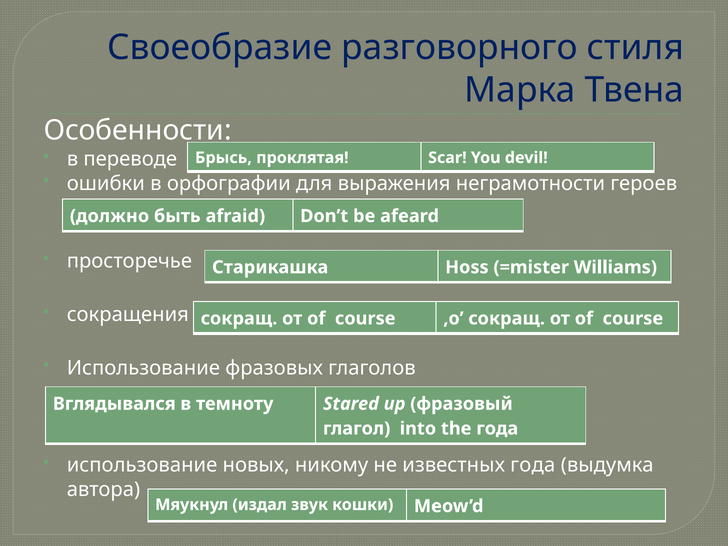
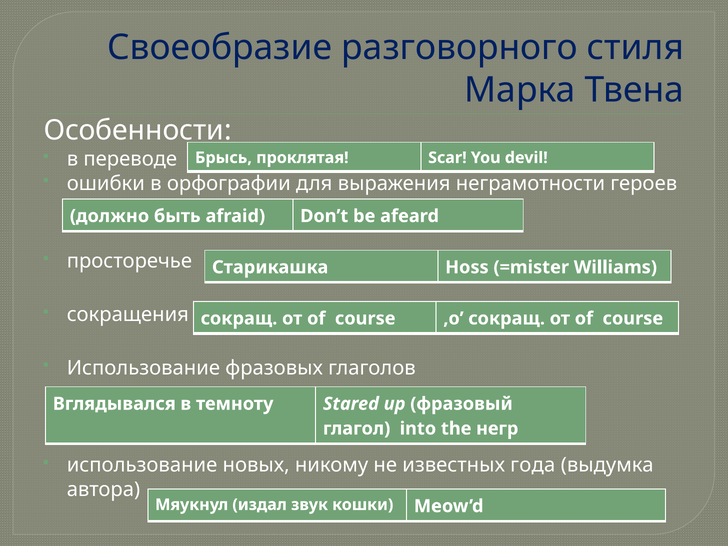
the года: года -> негр (497, 429)
